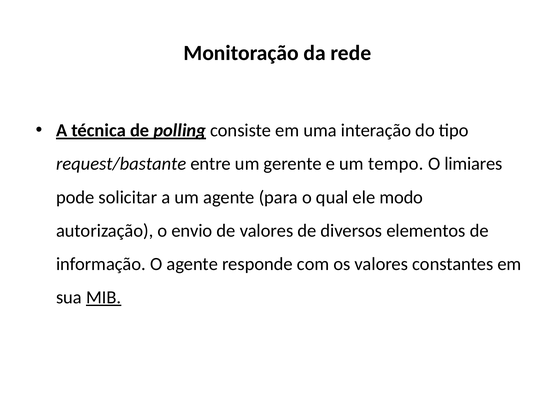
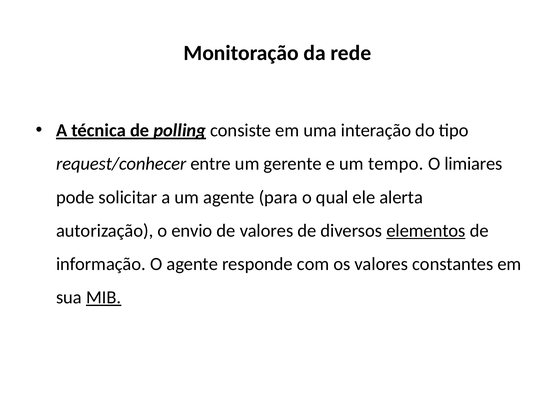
request/bastante: request/bastante -> request/conhecer (121, 164)
modo: modo -> alerta (401, 197)
elementos underline: none -> present (426, 230)
